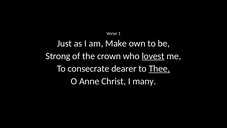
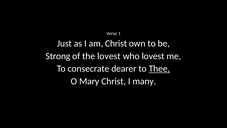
am Make: Make -> Christ (116, 43)
the crown: crown -> lovest (109, 56)
lovest underline: present -> none (153, 56)
Anne: Anne -> Mary (89, 81)
